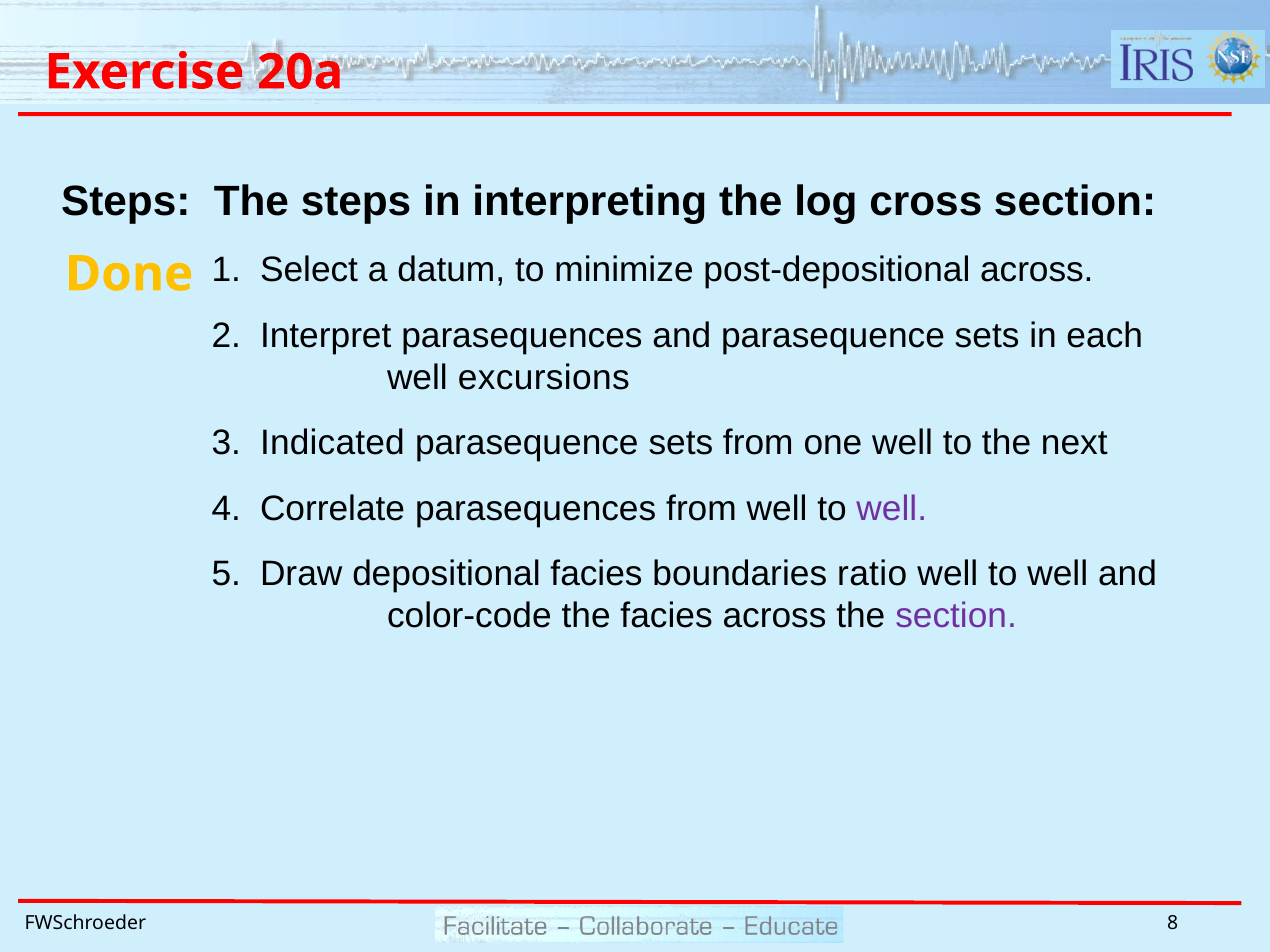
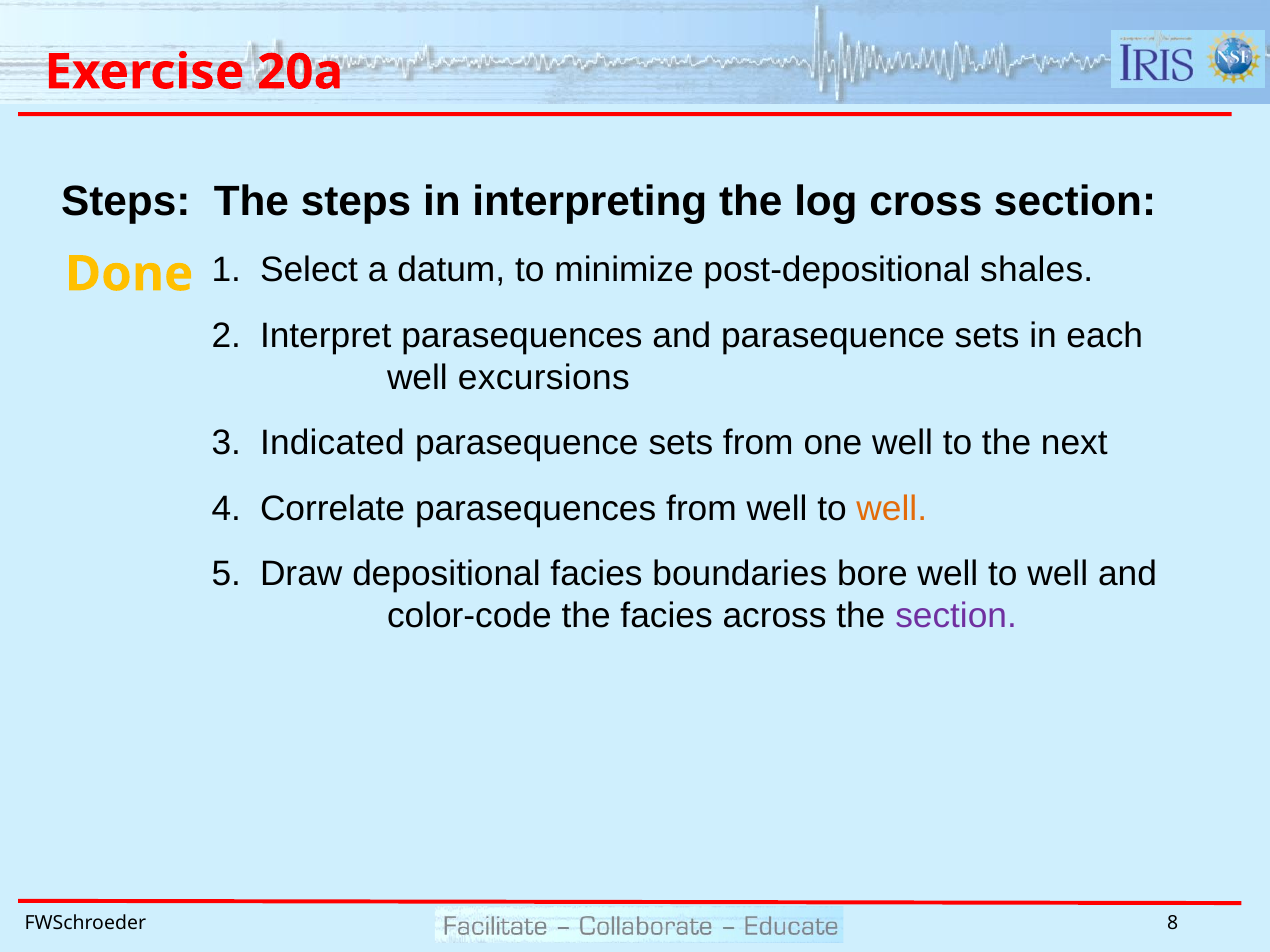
post-depositional across: across -> shales (1037, 270)
well colour: purple -> orange (892, 509)
ratio: ratio -> bore (872, 574)
